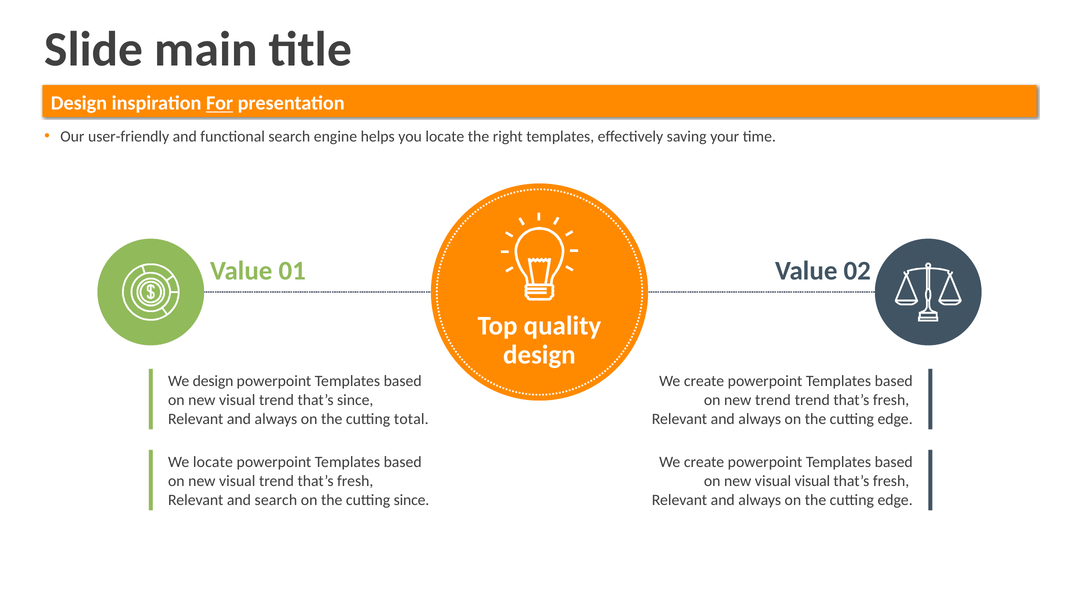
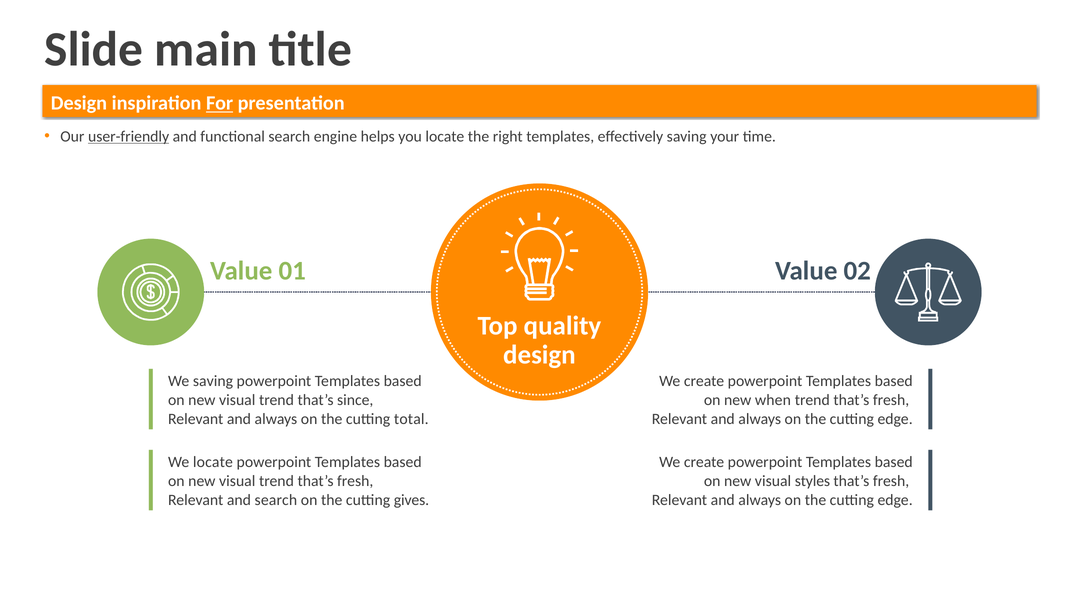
user-friendly underline: none -> present (129, 136)
We design: design -> saving (213, 381)
new trend: trend -> when (773, 400)
visual visual: visual -> styles (812, 481)
cutting since: since -> gives (411, 500)
